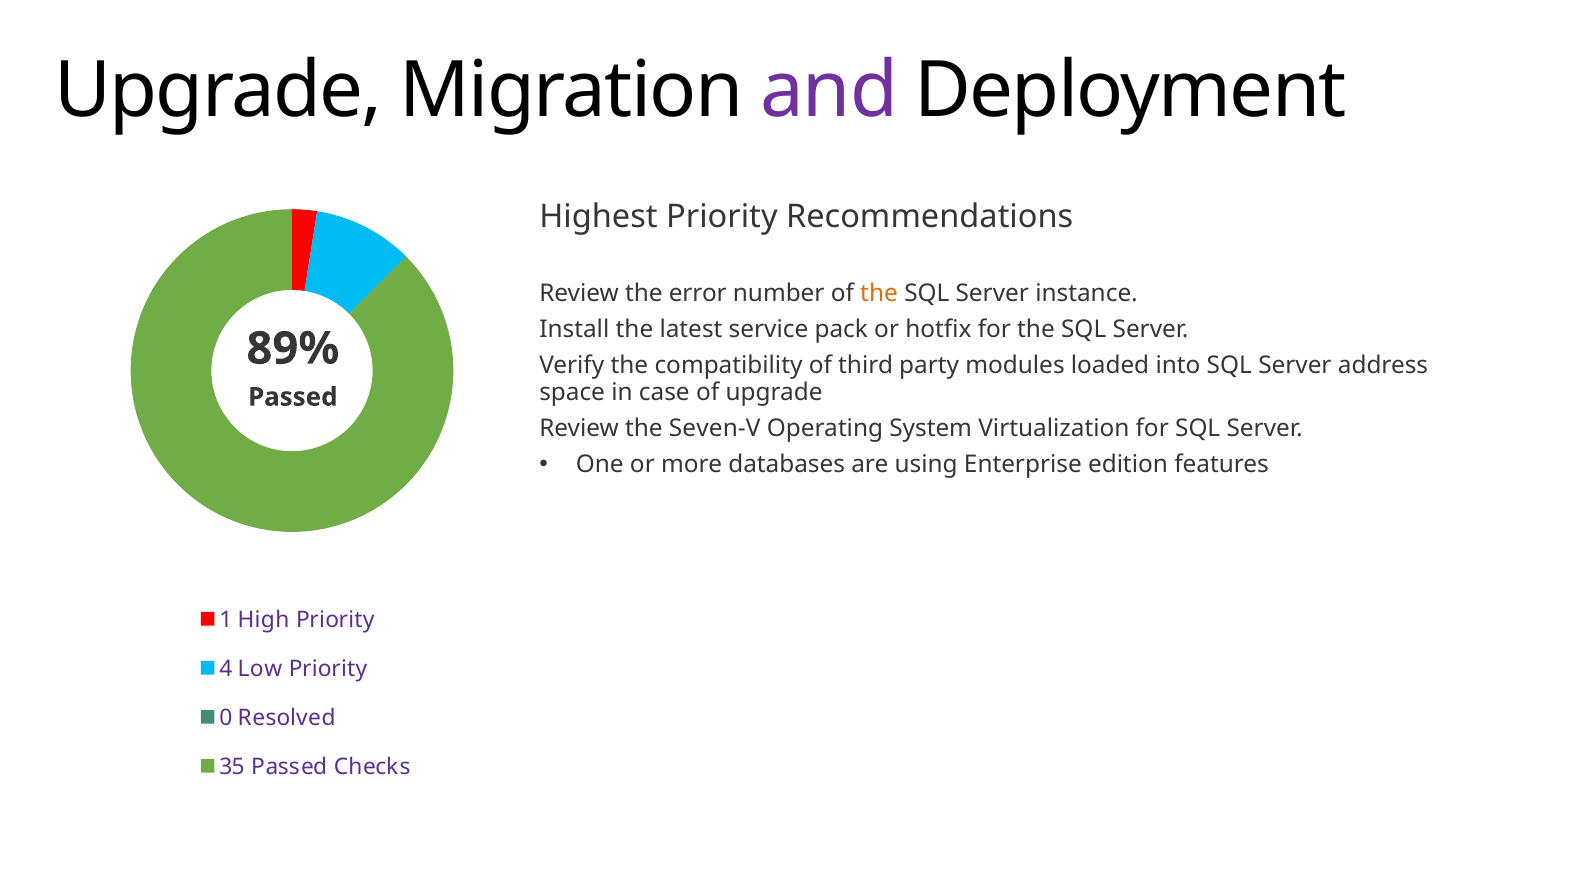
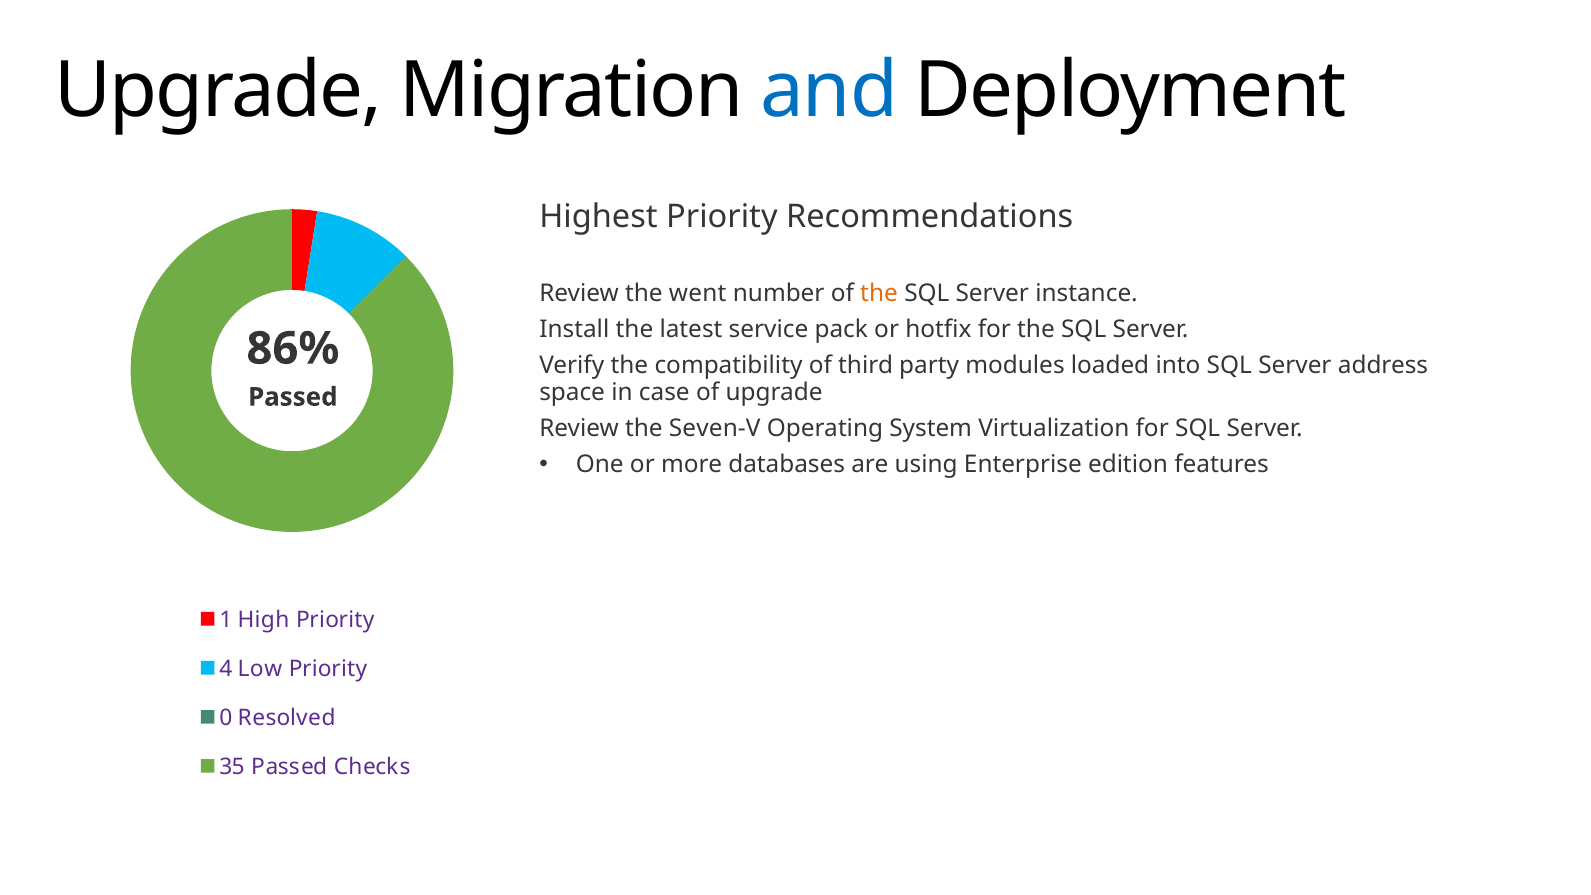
and colour: purple -> blue (829, 91)
error: error -> went (698, 293)
89%: 89% -> 86% (293, 349)
